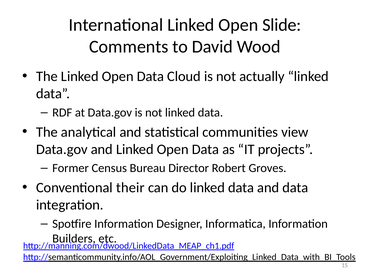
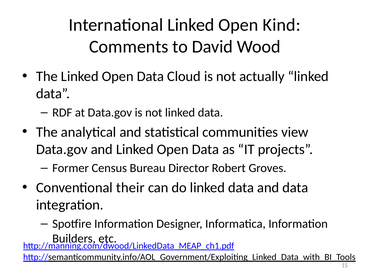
Slide: Slide -> Kind (282, 25)
